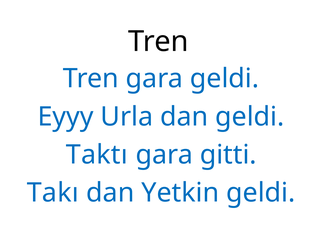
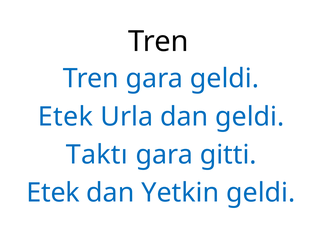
Eyyy: Eyyy -> Etek (65, 117)
Takı: Takı -> Etek (53, 193)
